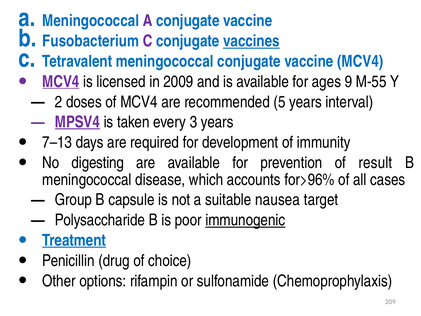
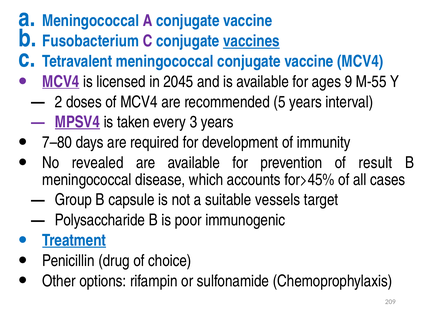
2009: 2009 -> 2045 (178, 82)
7–13: 7–13 -> 7–80 (57, 142)
digesting: digesting -> revealed (98, 163)
for>96%: for>96% -> for>45% (309, 180)
nausea: nausea -> vessels (278, 200)
immunogenic underline: present -> none (245, 220)
